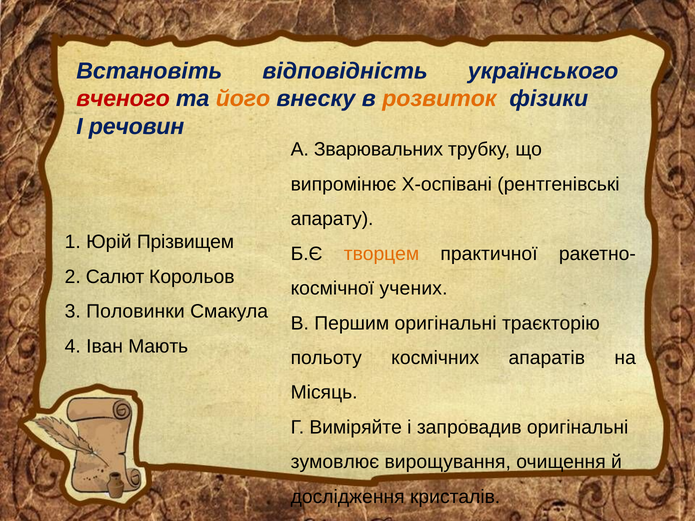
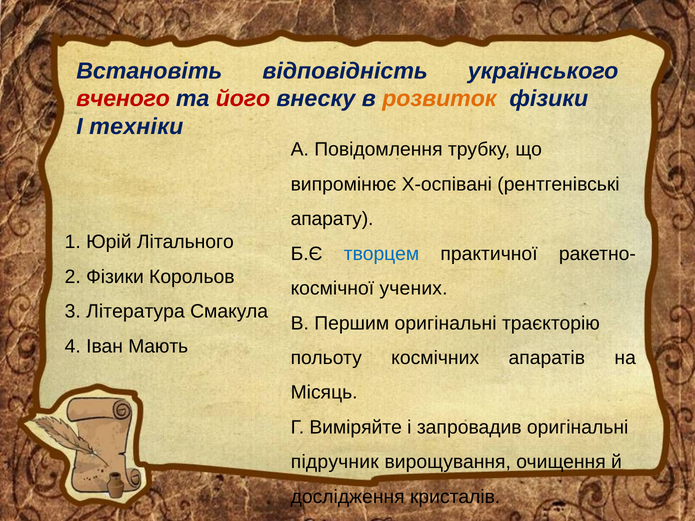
його colour: orange -> red (243, 99)
речовин: речовин -> техніки (136, 127)
Зварювальних: Зварювальних -> Повідомлення (378, 150)
Прізвищем: Прізвищем -> Літального (185, 242)
творцем colour: orange -> blue (382, 254)
2 Салют: Салют -> Фізики (115, 277)
Половинки: Половинки -> Література (135, 312)
зумовлює: зумовлює -> підручник (335, 462)
